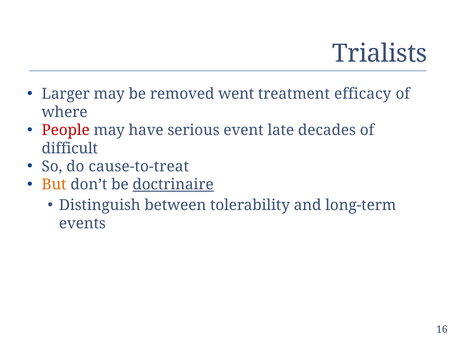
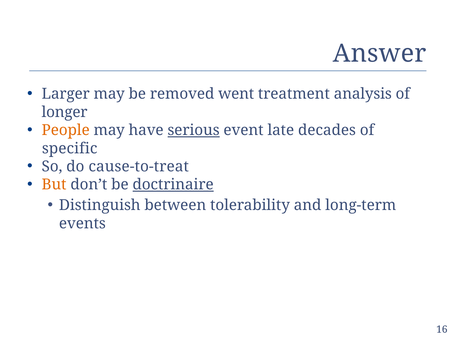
Trialists: Trialists -> Answer (380, 54)
efficacy: efficacy -> analysis (363, 94)
where: where -> longer (65, 112)
People colour: red -> orange (66, 130)
serious underline: none -> present (194, 130)
difficult: difficult -> specific (70, 149)
